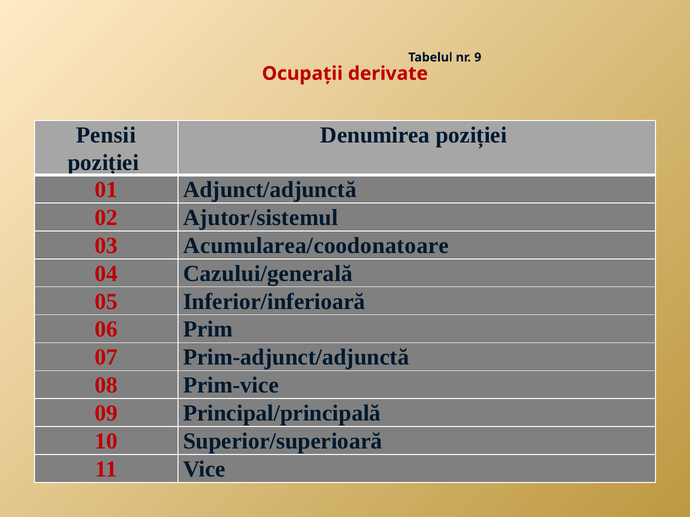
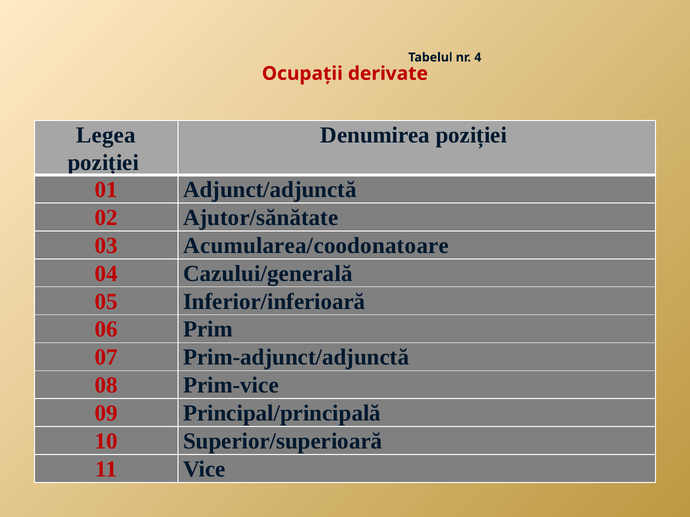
9: 9 -> 4 (478, 57)
Pensii: Pensii -> Legea (106, 135)
Ajutor/sistemul: Ajutor/sistemul -> Ajutor/sănătate (261, 218)
